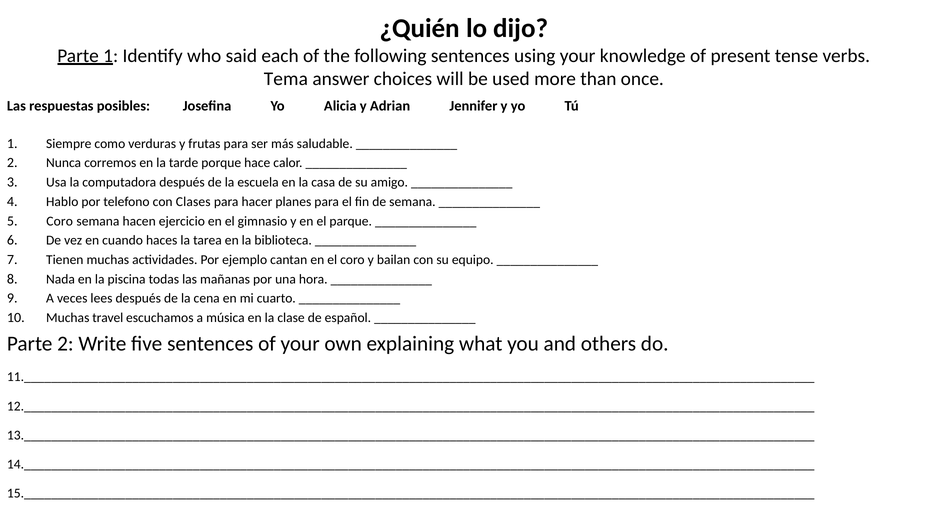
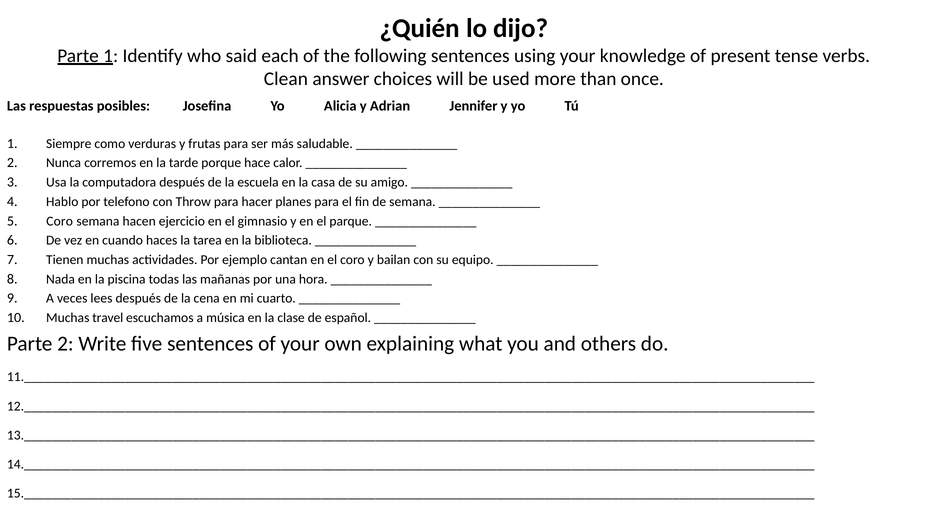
Tema: Tema -> Clean (286, 79)
Clases: Clases -> Throw (193, 202)
